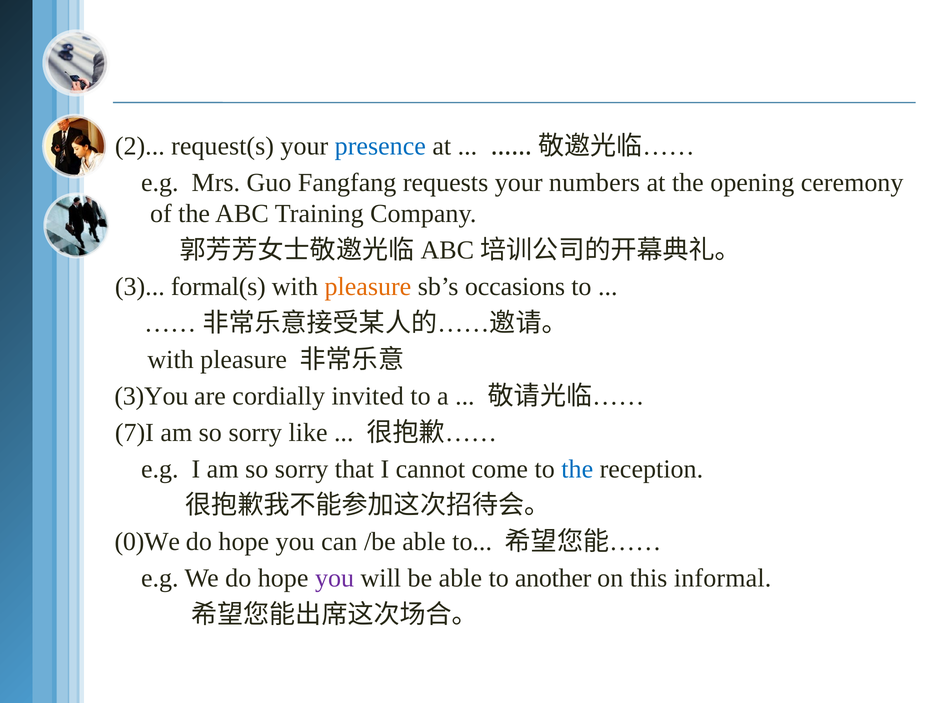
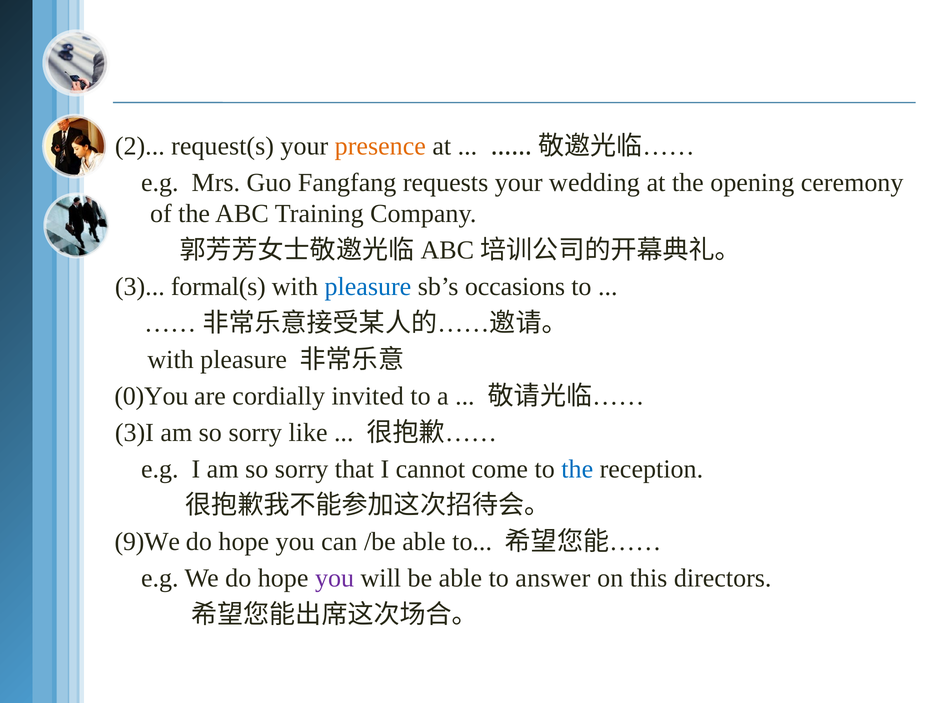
presence colour: blue -> orange (380, 146)
numbers: numbers -> wedding (594, 182)
pleasure colour: orange -> blue (368, 287)
3)You: 3)You -> 0)You (151, 396)
7)I: 7)I -> 3)I (134, 432)
0)We: 0)We -> 9)We (147, 542)
another: another -> answer (553, 578)
informal: informal -> directors (723, 578)
